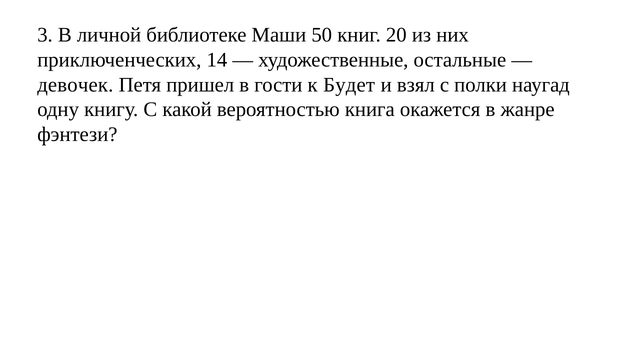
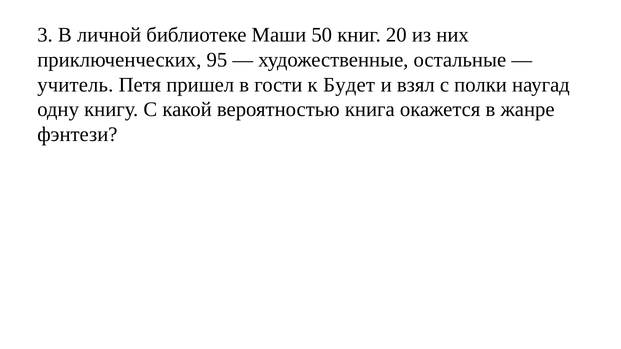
14: 14 -> 95 (217, 60)
девочек: девочек -> учитель (75, 85)
